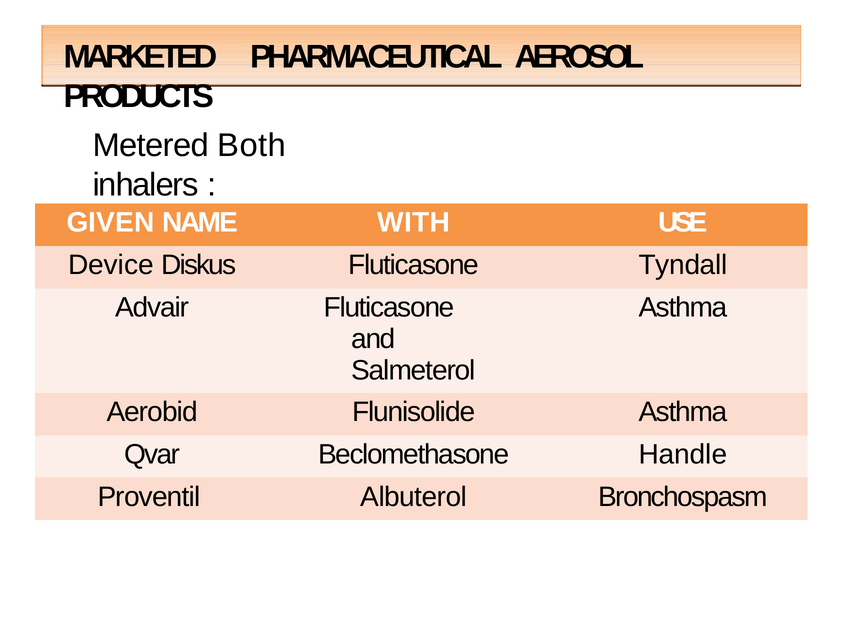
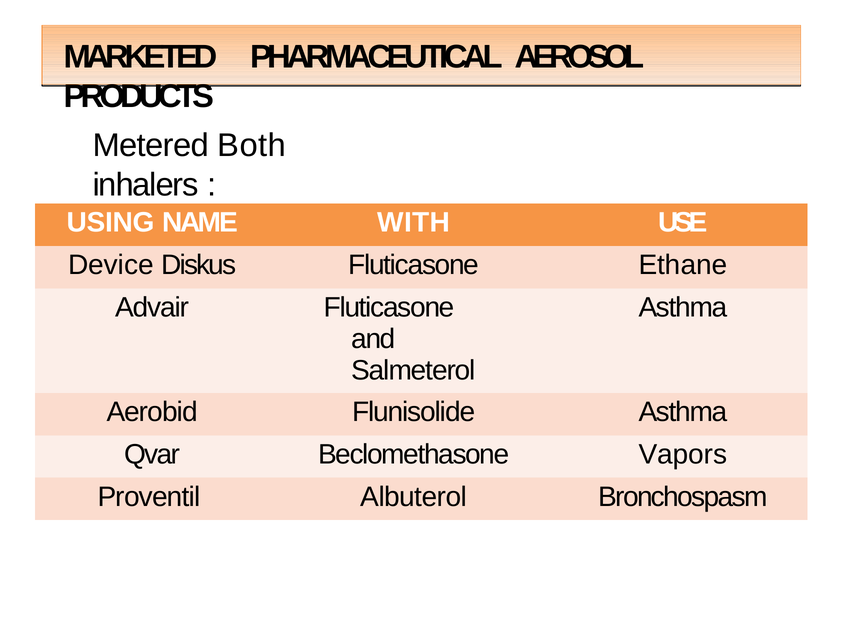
GIVEN: GIVEN -> USING (111, 223)
Tyndall: Tyndall -> Ethane (683, 265)
Handle: Handle -> Vapors (683, 455)
